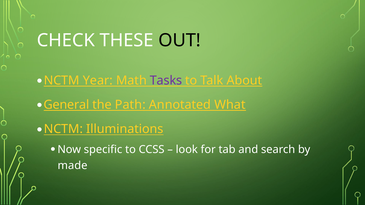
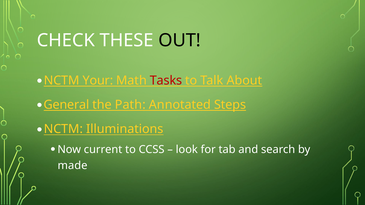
Year: Year -> Your (98, 81)
Tasks colour: purple -> red (166, 81)
What: What -> Steps (230, 105)
specific: specific -> current (103, 150)
